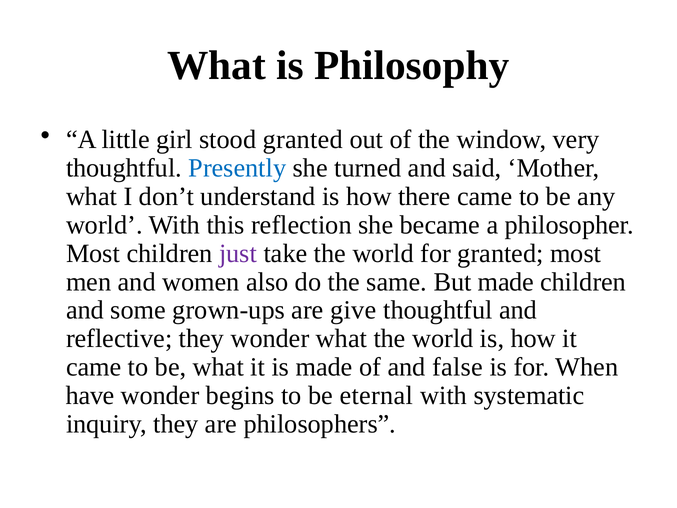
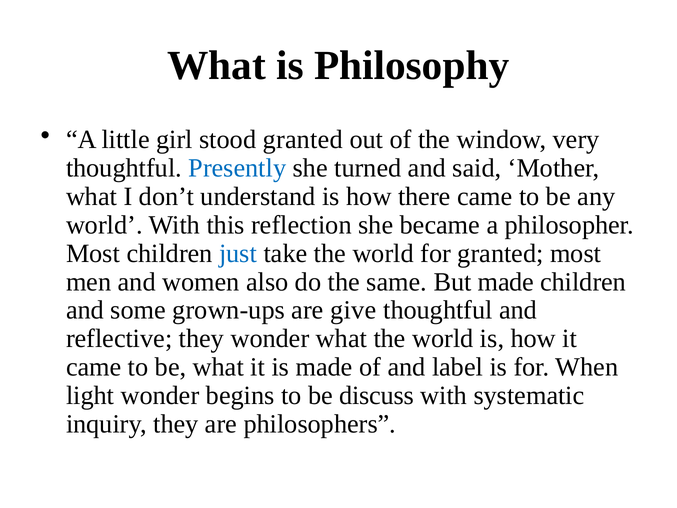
just colour: purple -> blue (238, 253)
false: false -> label (458, 367)
have: have -> light (90, 395)
eternal: eternal -> discuss (377, 395)
